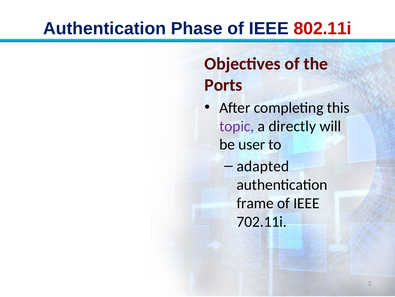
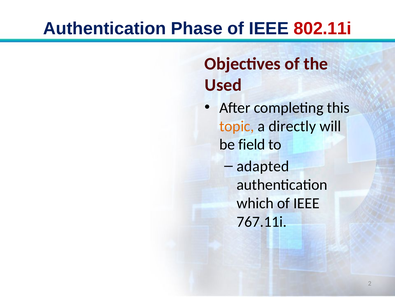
Ports: Ports -> Used (223, 85)
topic colour: purple -> orange (237, 126)
user: user -> field (252, 144)
frame: frame -> which (255, 203)
702.11i: 702.11i -> 767.11i (262, 221)
